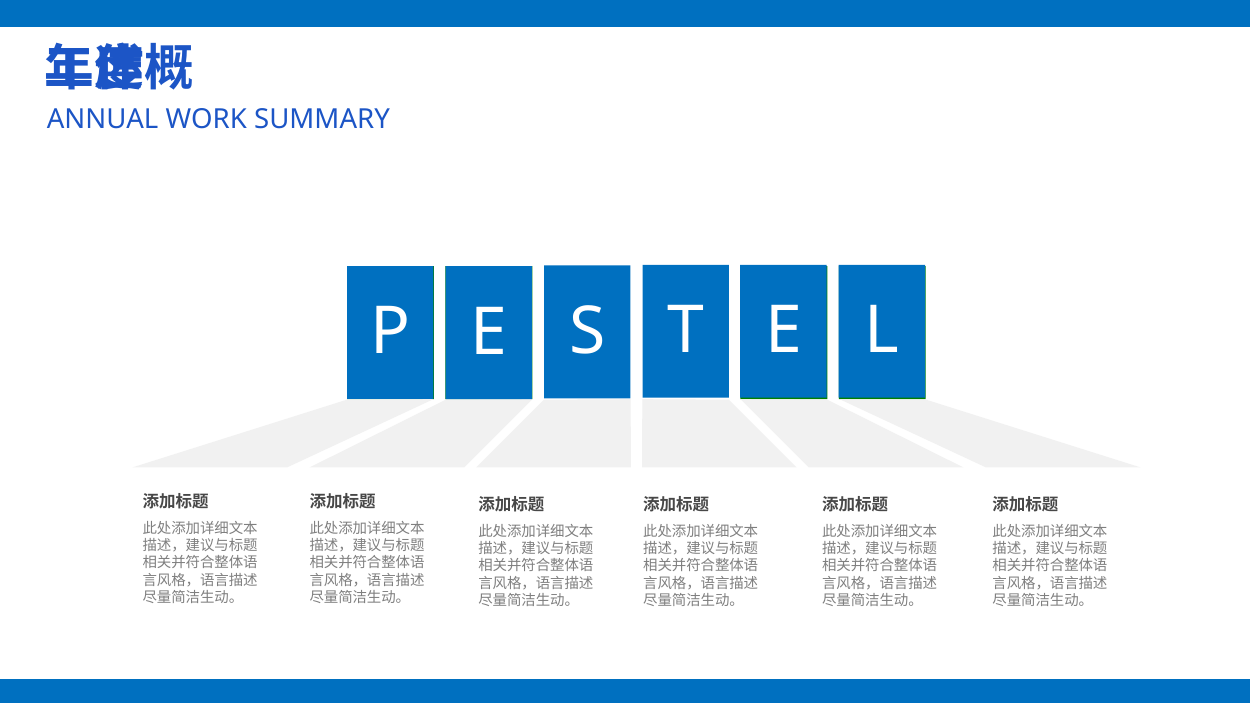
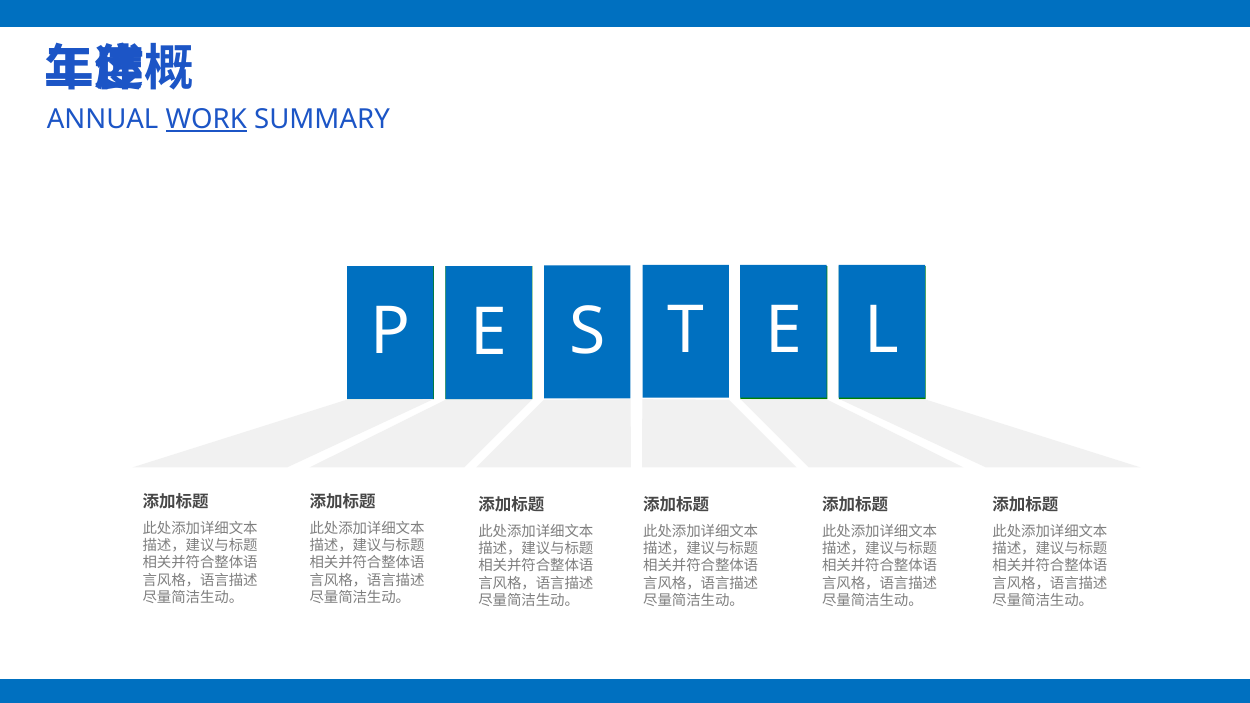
WORK underline: none -> present (206, 119)
